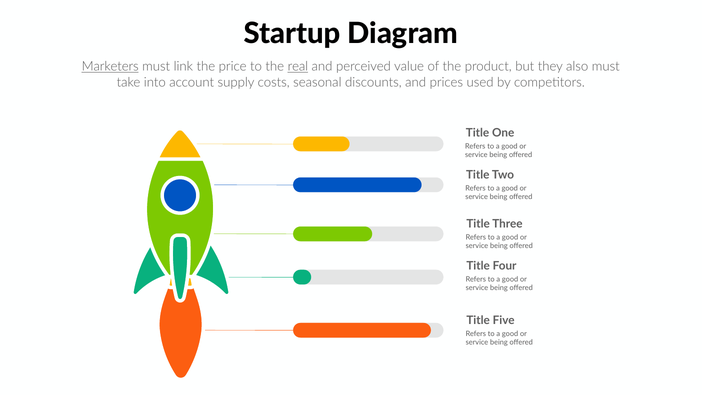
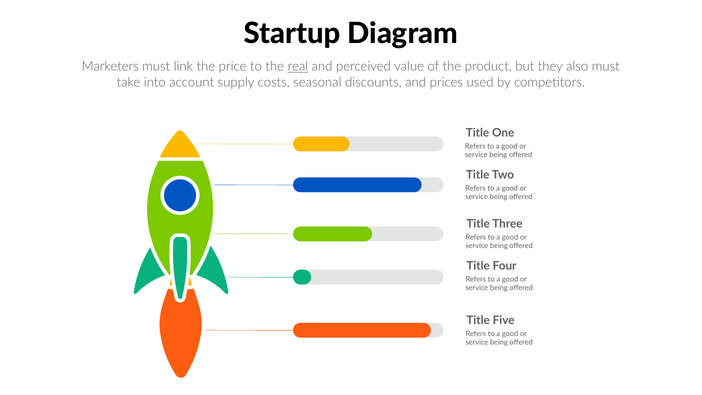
Marketers underline: present -> none (110, 67)
